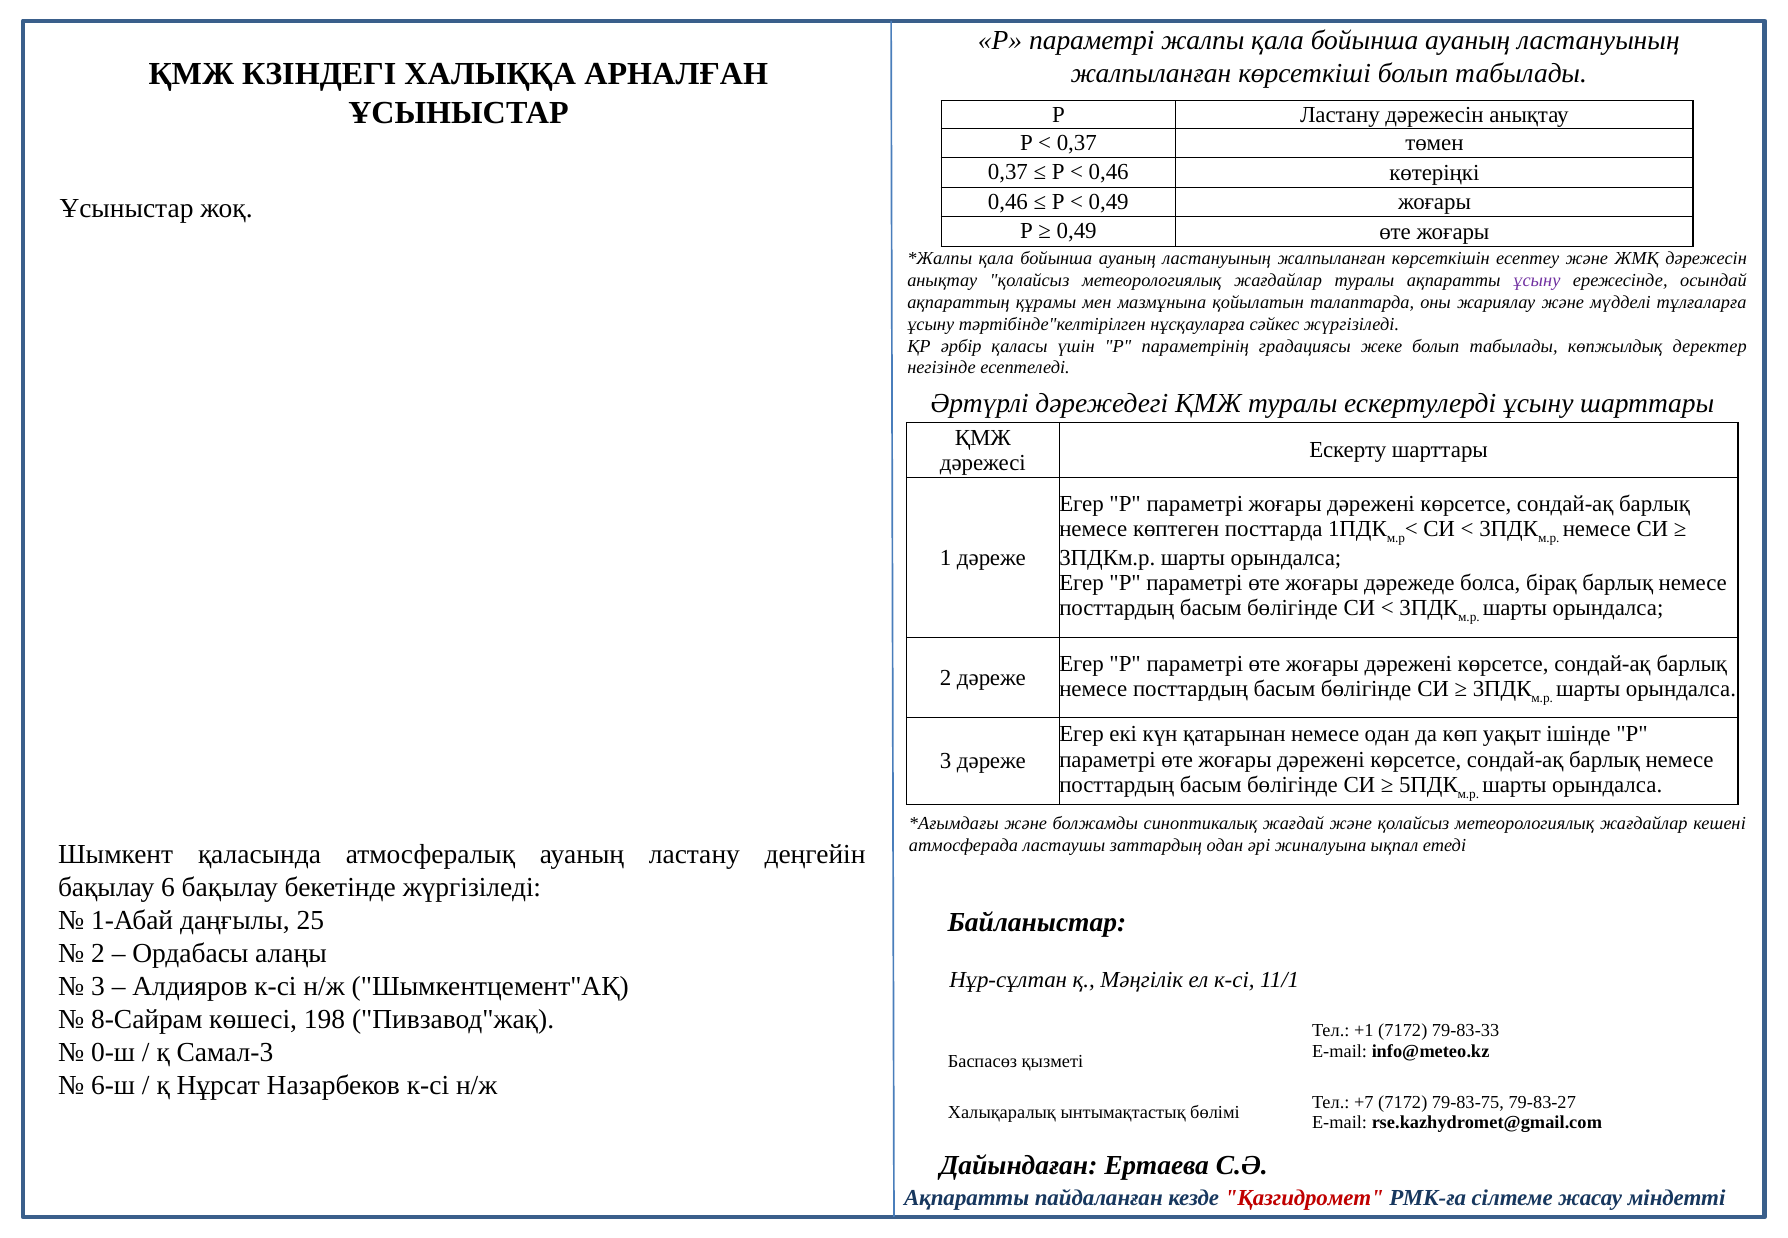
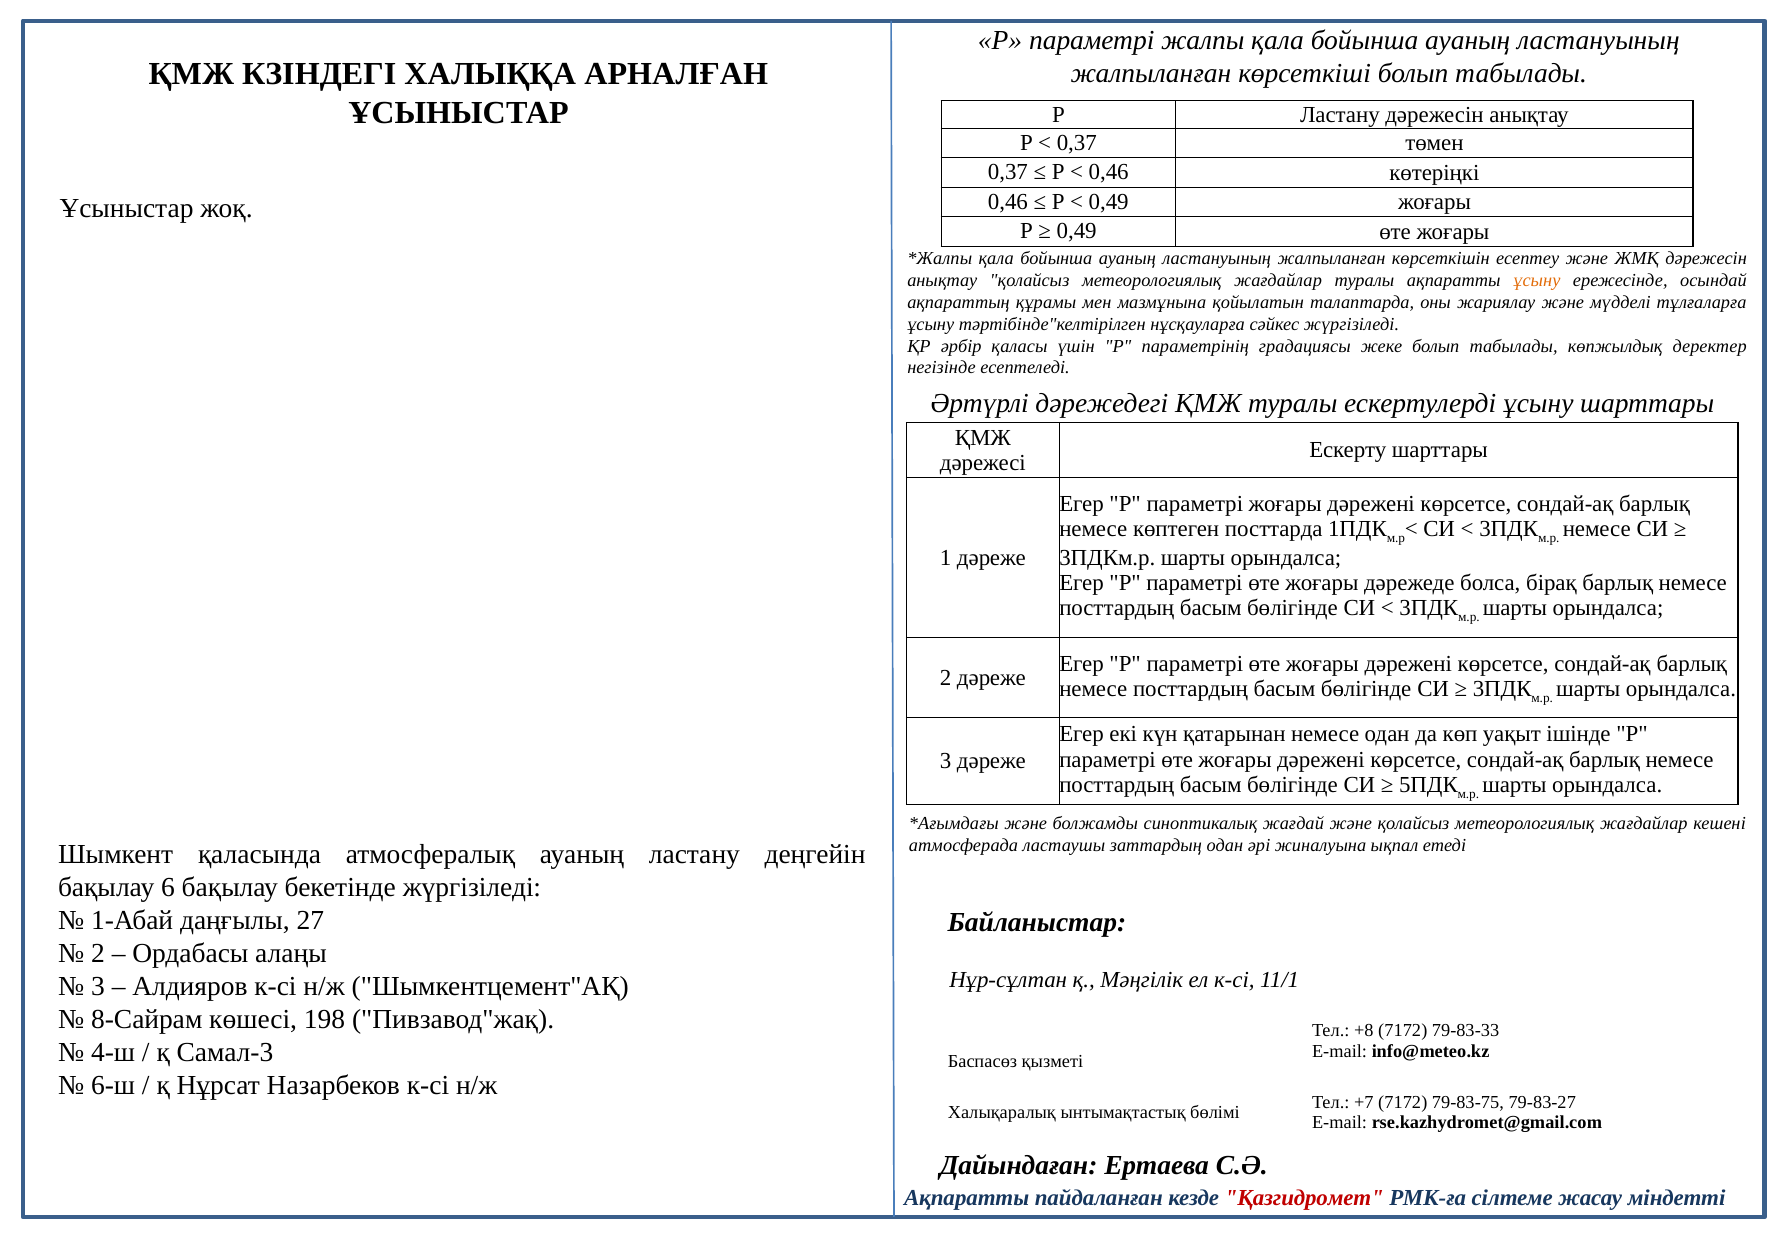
ұсыну colour: purple -> orange (1537, 280)
25: 25 -> 27 (310, 921)
+1: +1 -> +8 (1364, 1031)
0-ш: 0-ш -> 4-ш (113, 1053)
